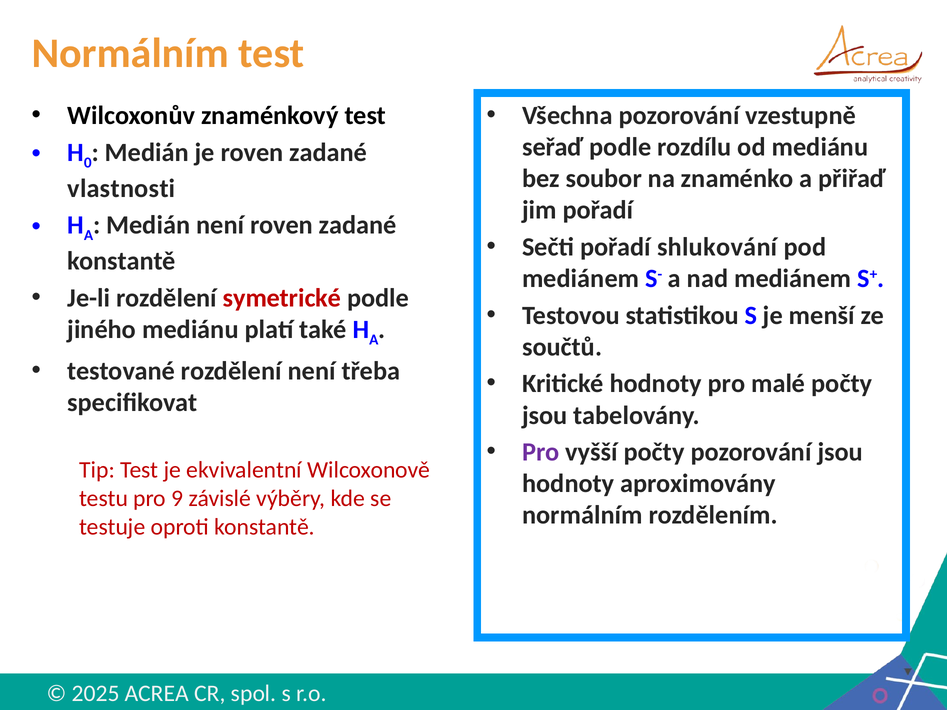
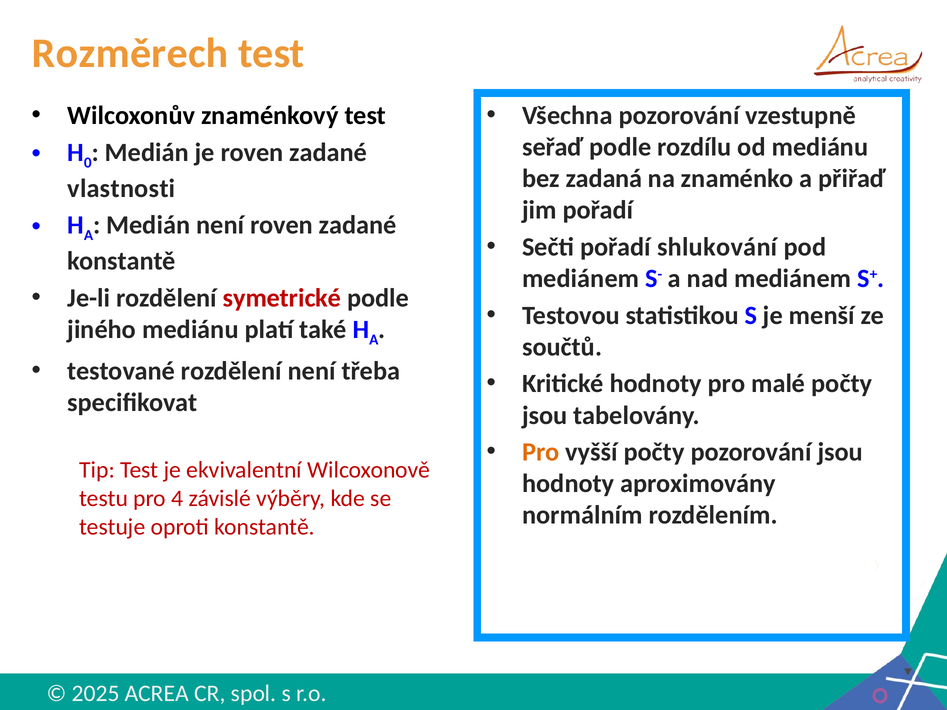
Normálním: Normálním -> Rozměrech (130, 53)
soubor: soubor -> zadaná (604, 179)
Pro colour: purple -> orange (541, 452)
9: 9 -> 4 (177, 499)
